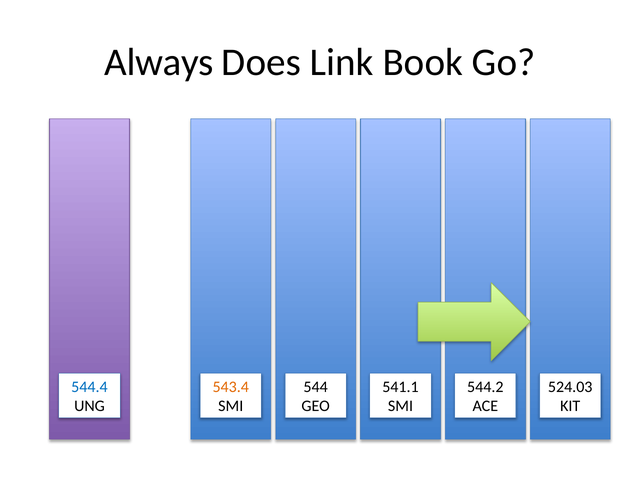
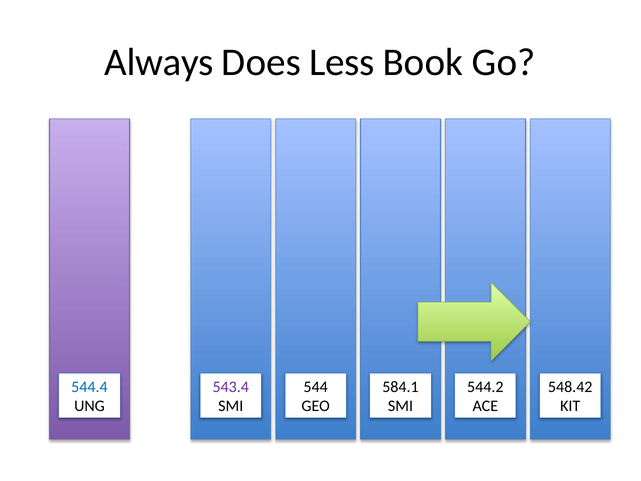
Link: Link -> Less (342, 62)
543.4 colour: orange -> purple (231, 387)
541.1: 541.1 -> 584.1 (400, 387)
524.03: 524.03 -> 548.42 (570, 387)
